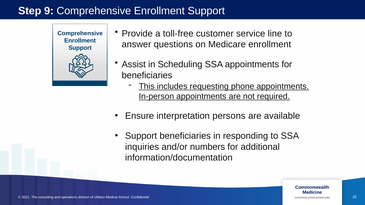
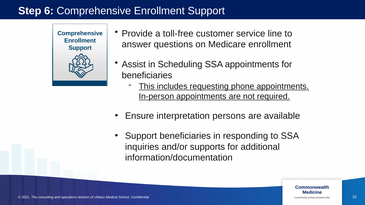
9: 9 -> 6 (49, 11)
numbers: numbers -> supports (207, 147)
